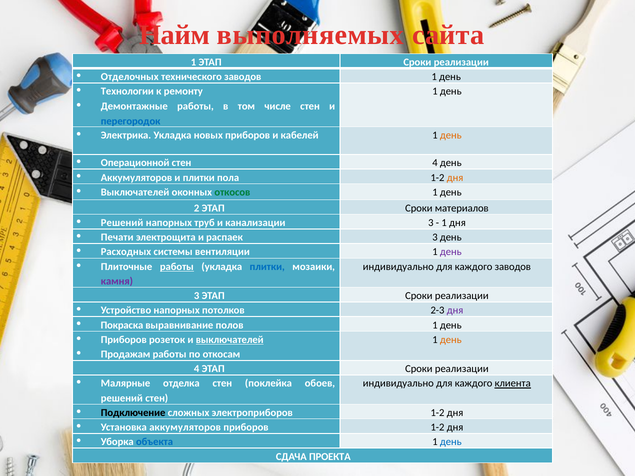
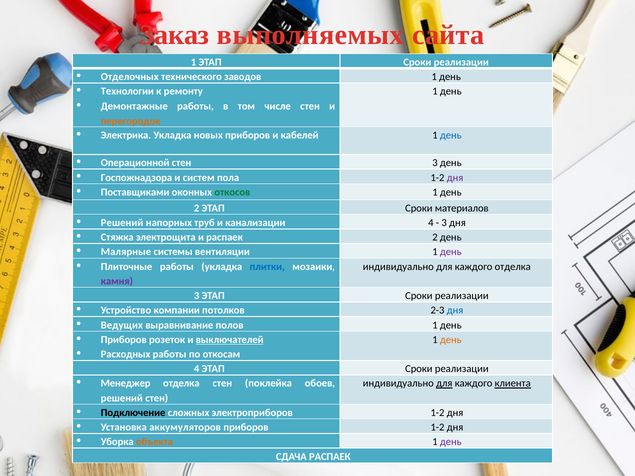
Найм: Найм -> Заказ (174, 35)
перегородок colour: blue -> orange (131, 121)
день colour: orange -> blue (451, 135)
стен 4: 4 -> 3 (435, 163)
Аккумуляторов: Аккумуляторов -> Госпожнадзора (137, 178)
и плитки: плитки -> систем (199, 178)
дня colour: orange -> purple (455, 178)
Выключателей: Выключателей -> Поставщиками (135, 192)
канализации 3: 3 -> 4 (431, 223)
1: 1 -> 3 (444, 223)
Печати: Печати -> Стяжка (117, 238)
распаек 3: 3 -> 2 (435, 238)
Расходных: Расходных -> Малярные (126, 252)
работы underline: present -> none (177, 267)
каждого заводов: заводов -> отделка (513, 267)
Устройство напорных: напорных -> компании (177, 311)
дня colour: purple -> blue (455, 311)
Покраска: Покраска -> Ведущих (122, 325)
Продажам: Продажам -> Расходных (126, 355)
Малярные: Малярные -> Менеджер (126, 384)
для underline: none -> present (444, 384)
объекта colour: blue -> orange (155, 442)
день colour: blue -> purple (451, 442)
СДАЧА ПРОЕКТА: ПРОЕКТА -> РАСПАЕК (330, 457)
